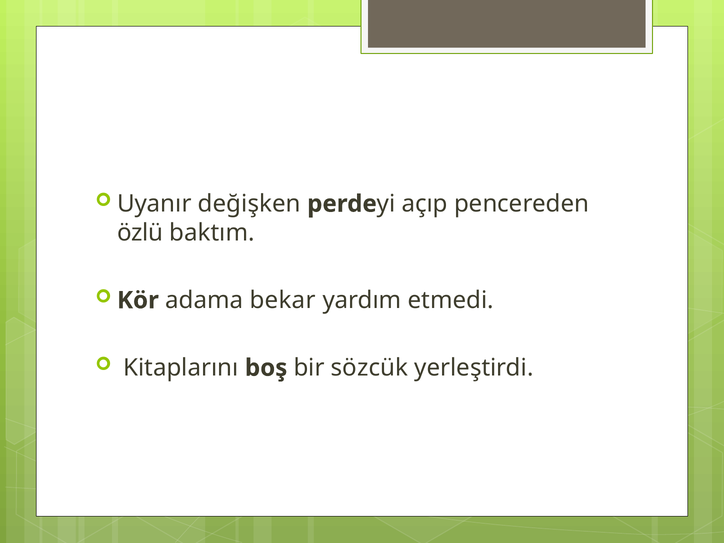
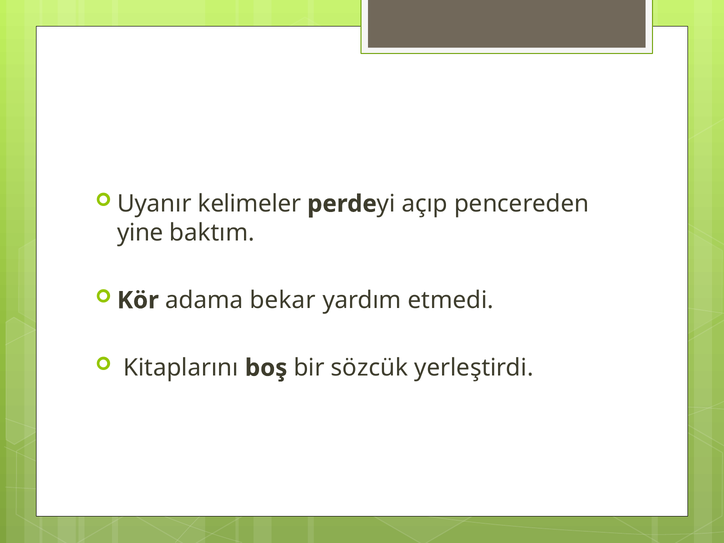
değişken: değişken -> kelimeler (250, 204)
özlü: özlü -> yine (140, 233)
